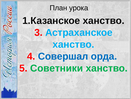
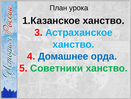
Совершал: Совершал -> Домашнее (63, 56)
